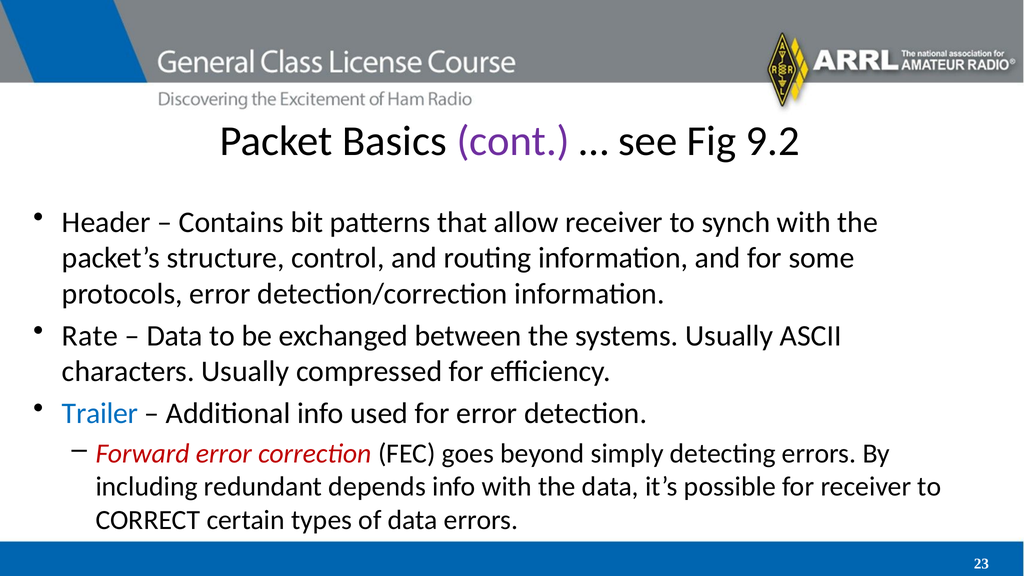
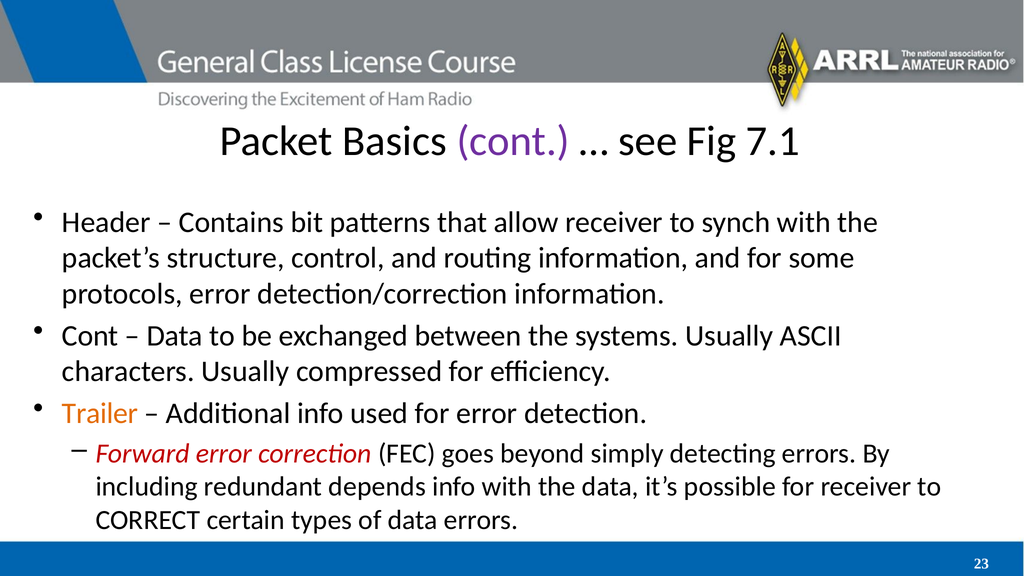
9.2: 9.2 -> 7.1 (773, 141)
Rate: Rate -> Cont (90, 336)
Trailer colour: blue -> orange (100, 413)
